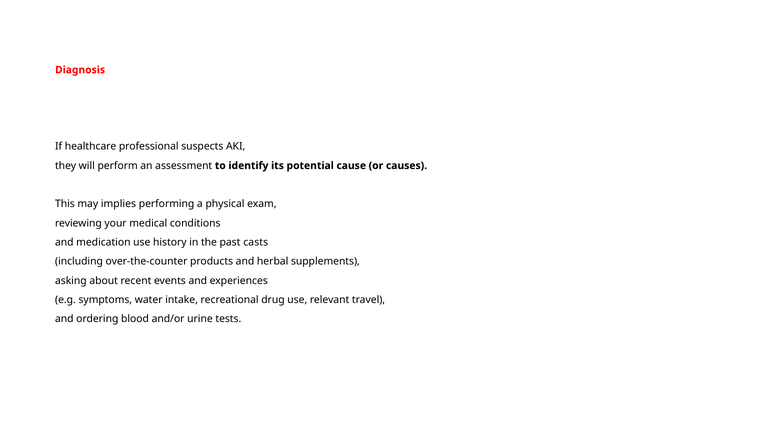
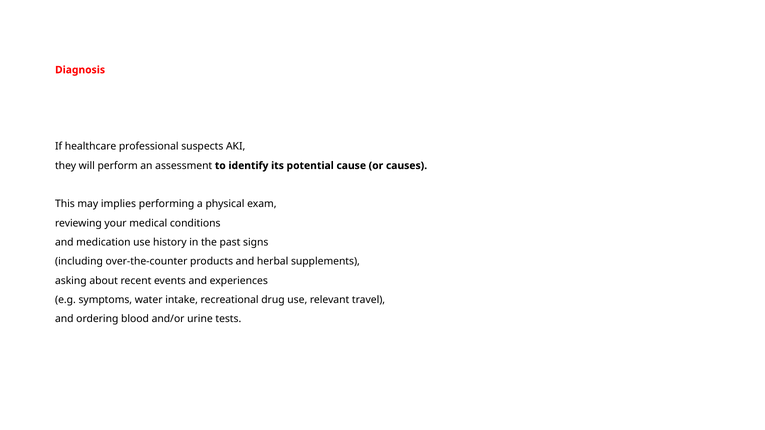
casts: casts -> signs (256, 242)
